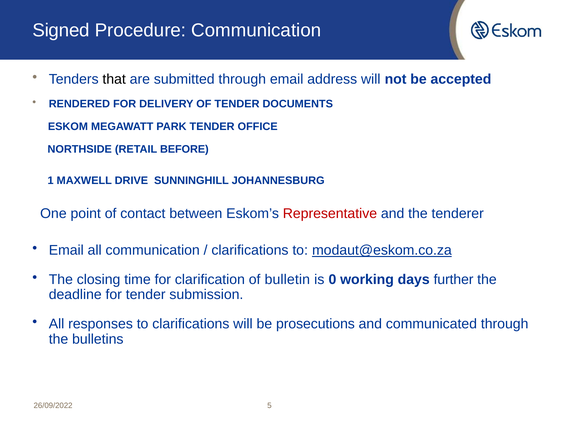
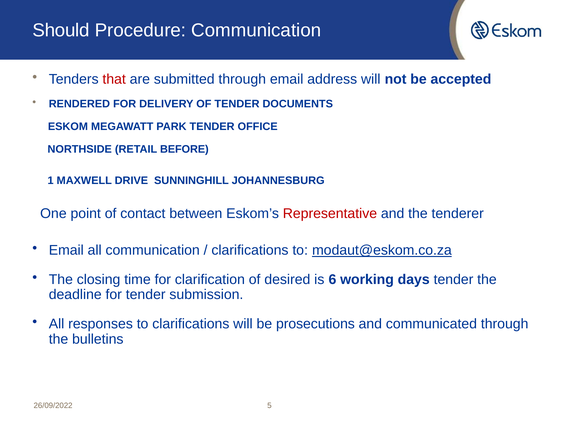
Signed: Signed -> Should (61, 30)
that colour: black -> red (114, 79)
bulletin: bulletin -> desired (287, 279)
0: 0 -> 6 (332, 279)
days further: further -> tender (453, 279)
